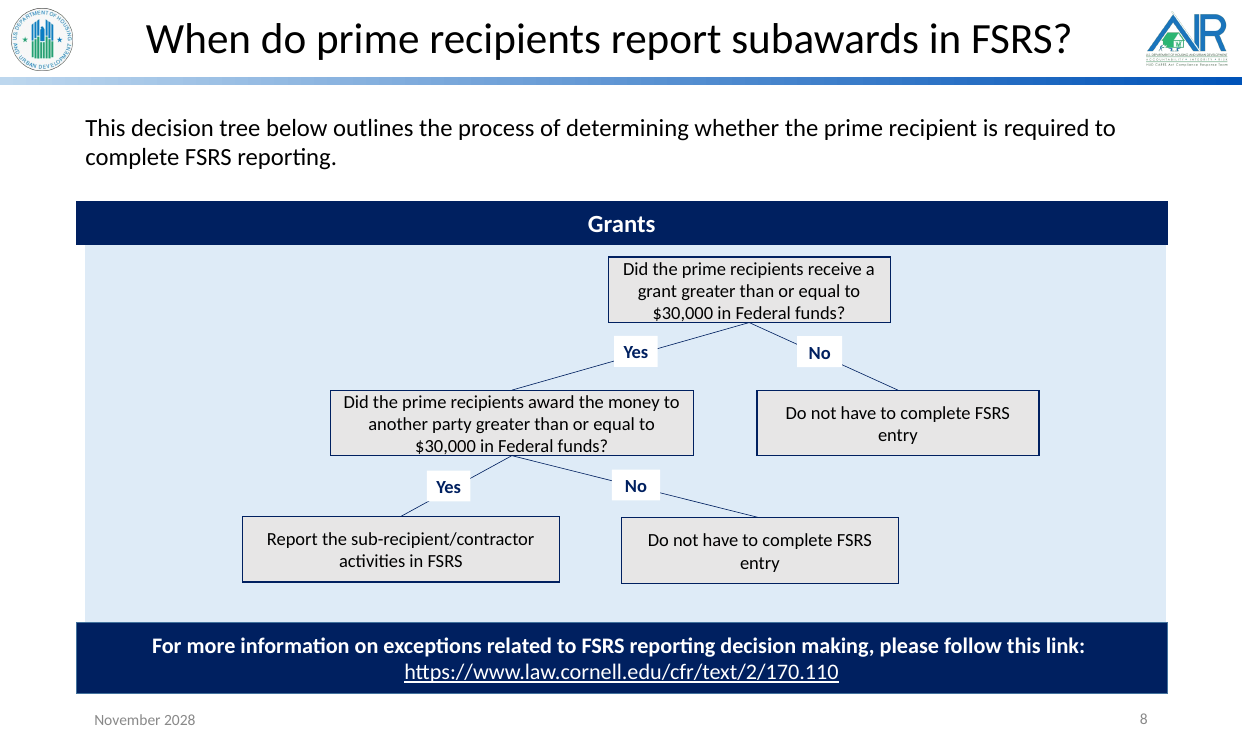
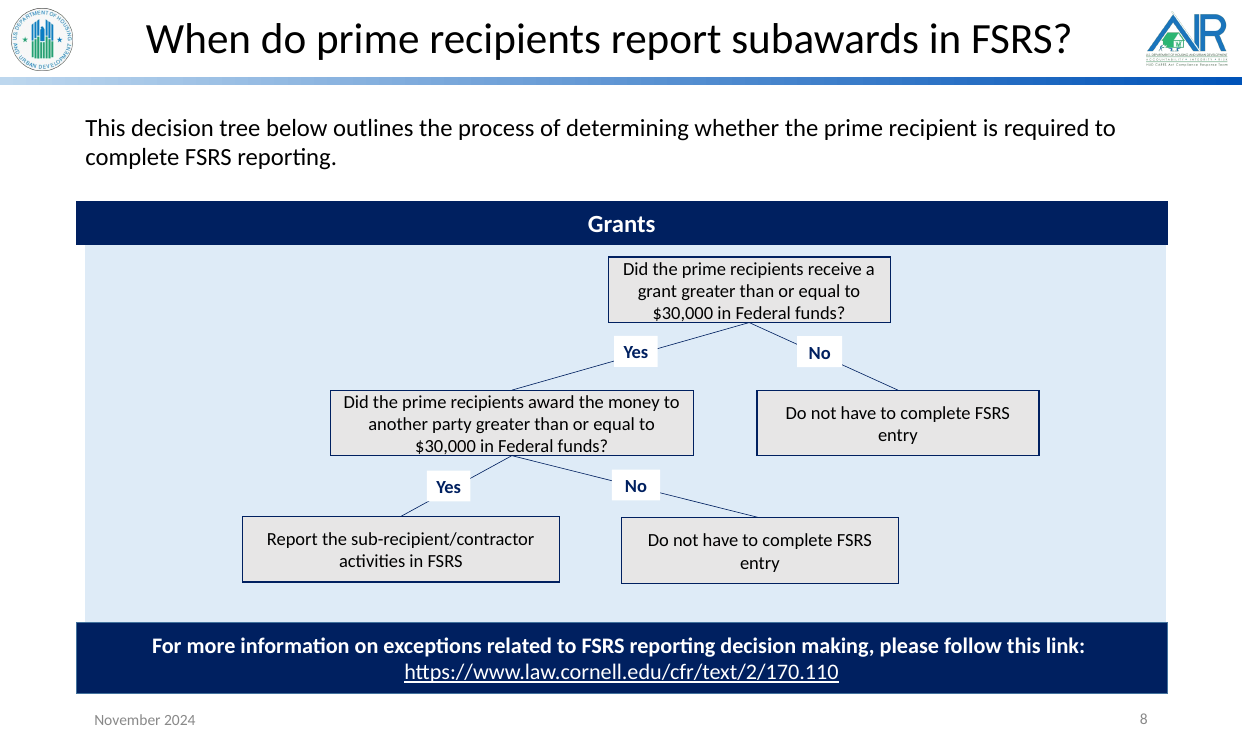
2028: 2028 -> 2024 (180, 720)
